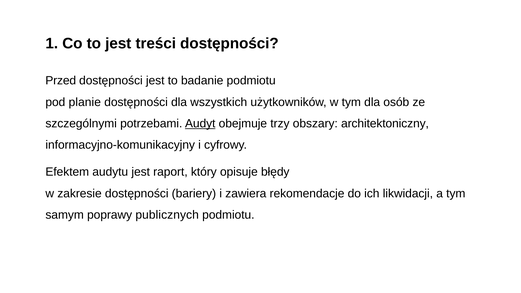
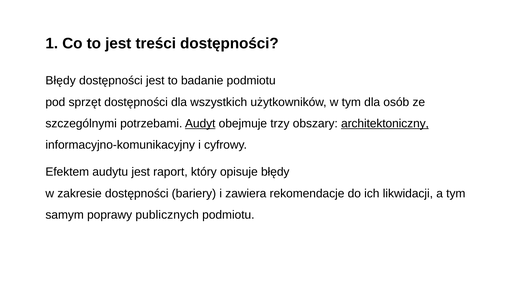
Przed: Przed -> Błędy (61, 81)
planie: planie -> sprzęt (85, 102)
architektoniczny underline: none -> present (385, 124)
